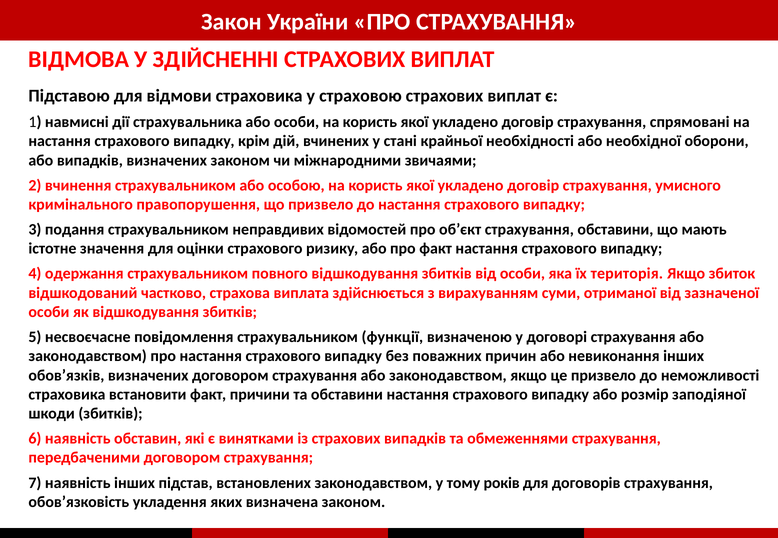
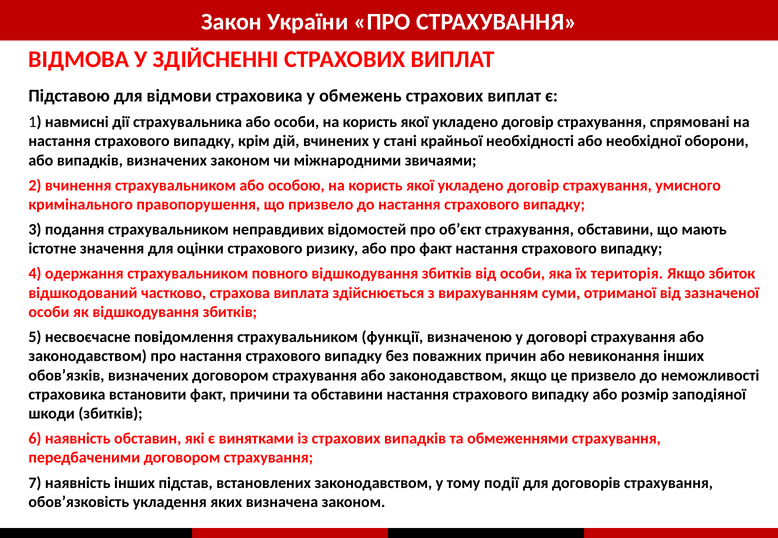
страховою: страховою -> обмежень (360, 96)
років: років -> події (501, 483)
